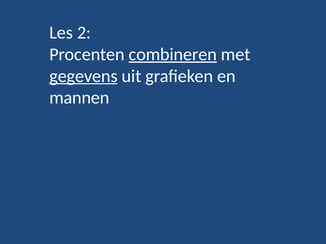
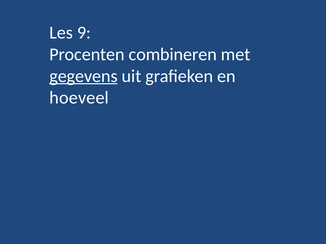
2: 2 -> 9 (84, 33)
combineren underline: present -> none (173, 54)
mannen: mannen -> hoeveel (79, 98)
